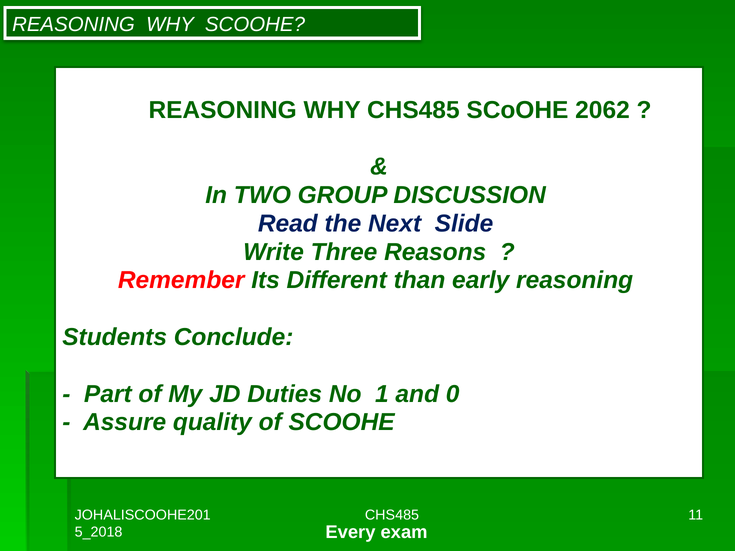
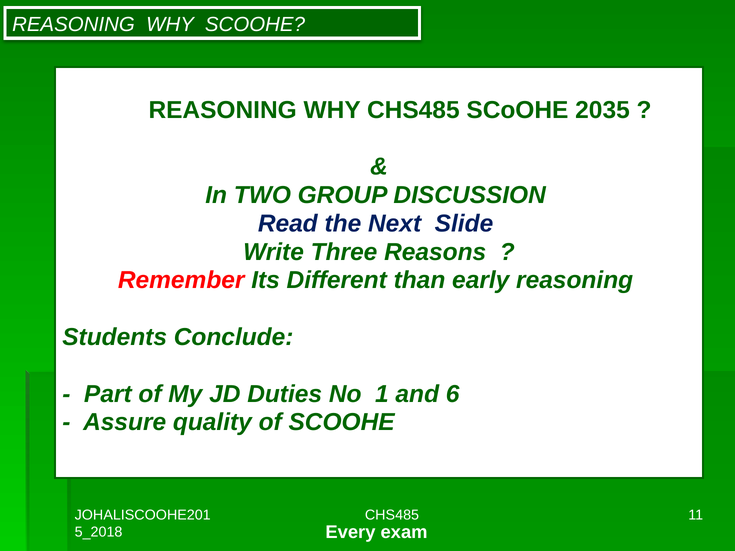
2062: 2062 -> 2035 (602, 110)
0: 0 -> 6 (453, 394)
